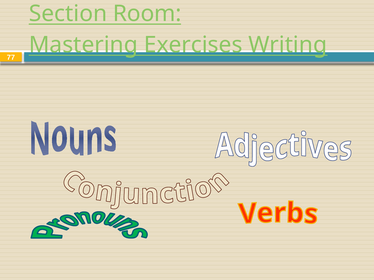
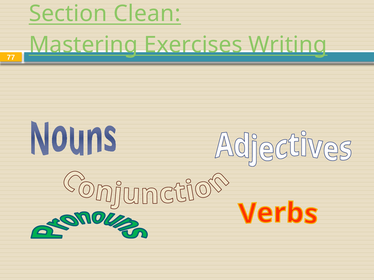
Room: Room -> Clean (147, 14)
